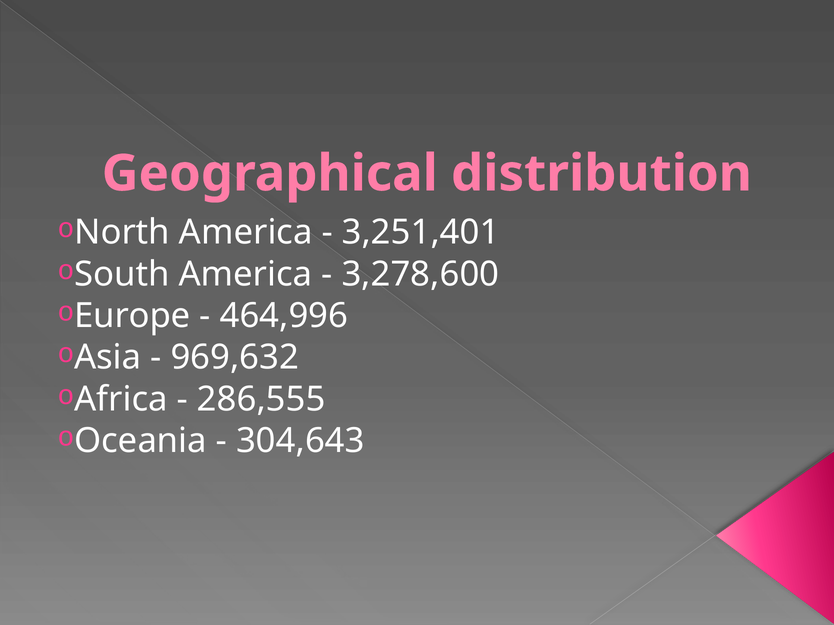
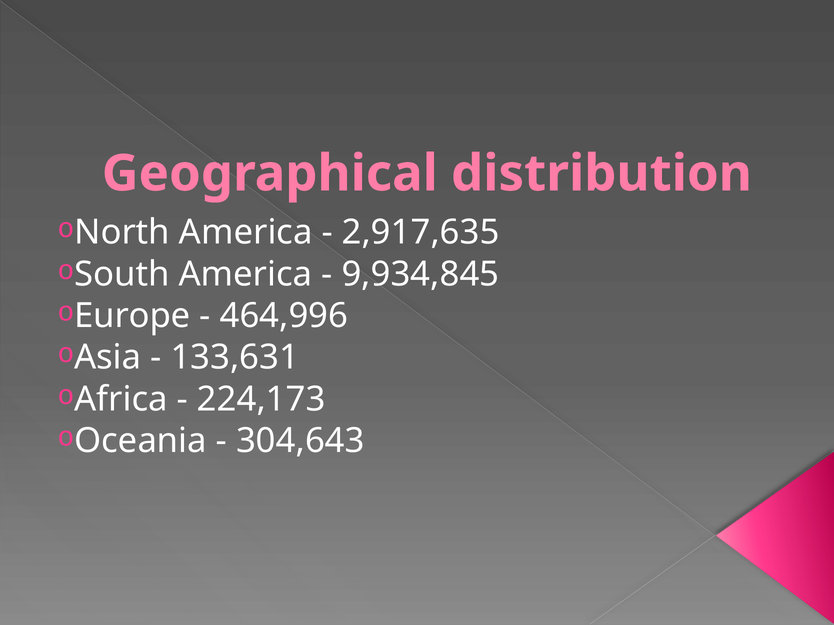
3,251,401: 3,251,401 -> 2,917,635 (421, 233)
3,278,600: 3,278,600 -> 9,934,845 (420, 274)
969,632: 969,632 -> 133,631 (235, 358)
286,555: 286,555 -> 224,173 (261, 399)
